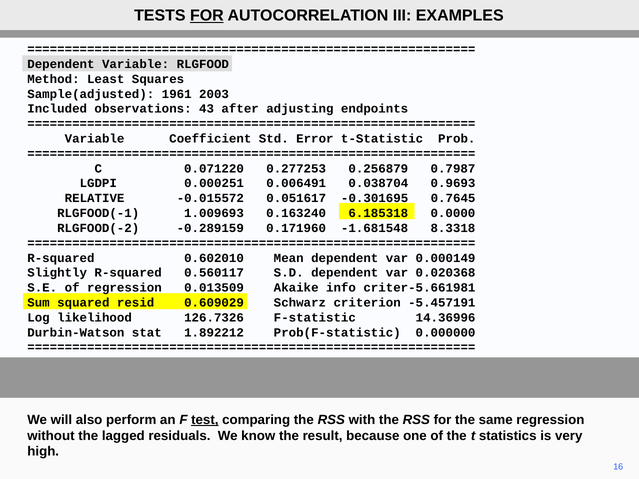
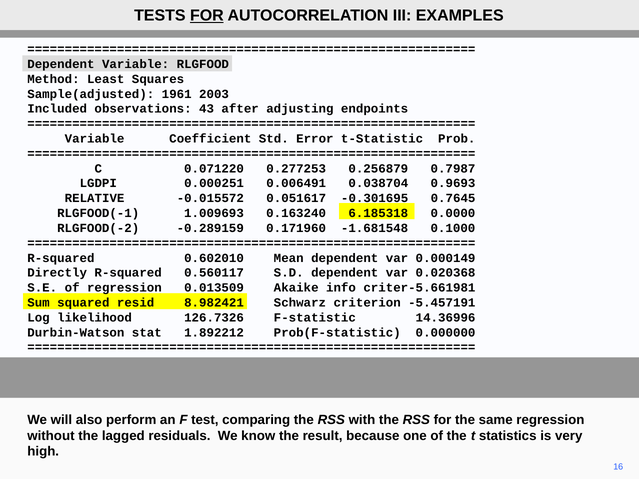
8.3318: 8.3318 -> 0.1000 (453, 228)
Slightly: Slightly -> Directly (57, 273)
0.609029: 0.609029 -> 8.982421 (214, 303)
test underline: present -> none (205, 420)
